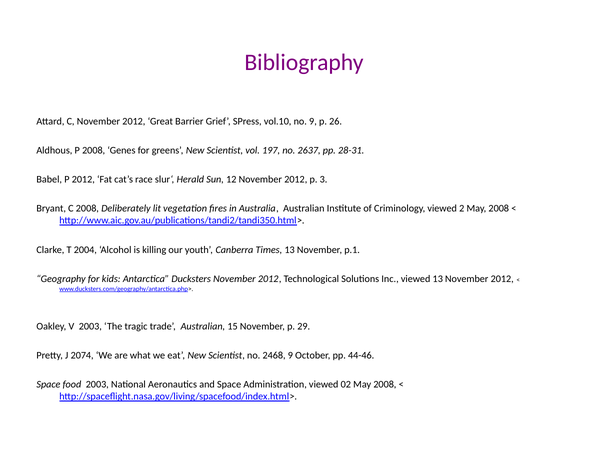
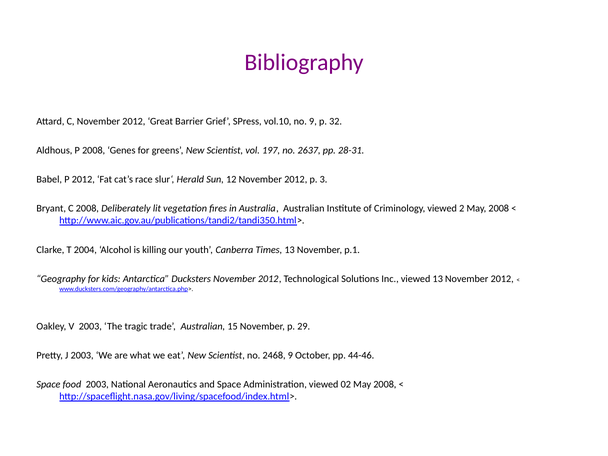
26: 26 -> 32 (336, 121)
J 2074: 2074 -> 2003 (82, 355)
